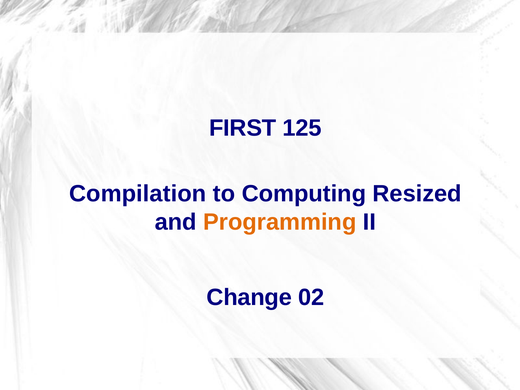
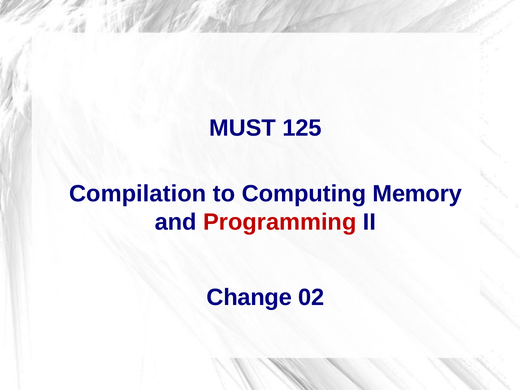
FIRST: FIRST -> MUST (243, 128)
Resized: Resized -> Memory (417, 194)
Programming colour: orange -> red (280, 222)
